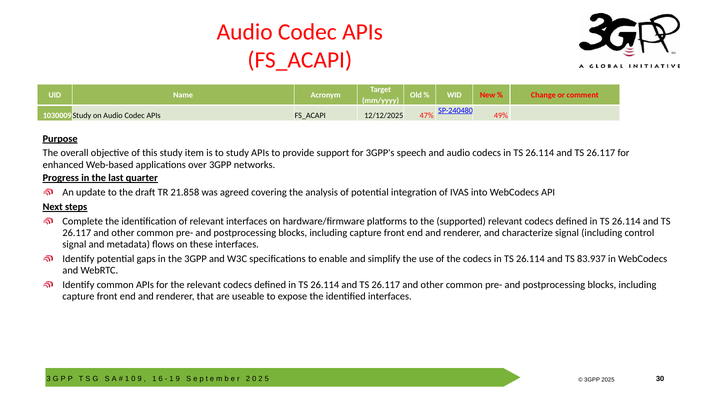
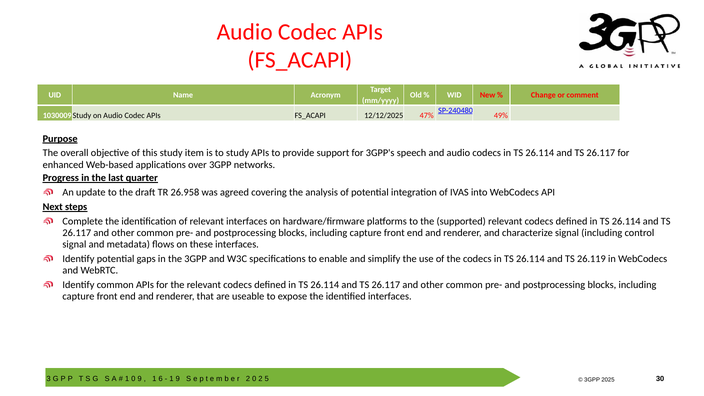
21.858: 21.858 -> 26.958 (185, 192)
83.937: 83.937 -> 26.119 (591, 259)
